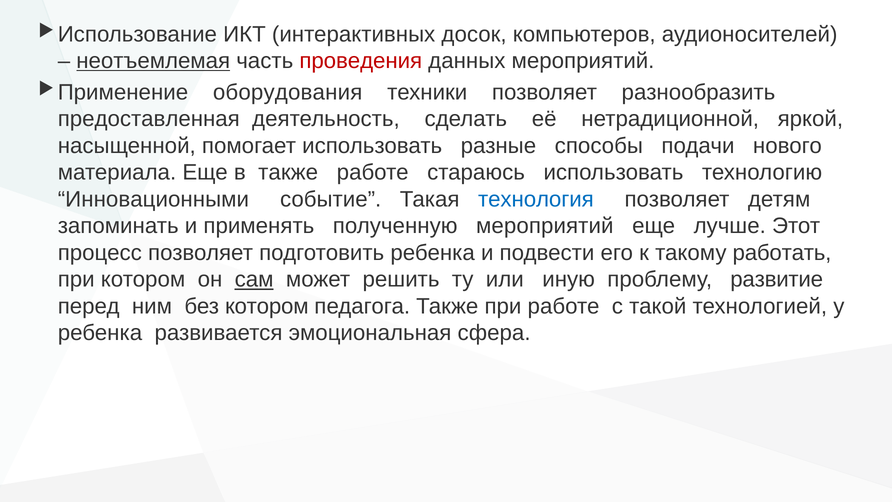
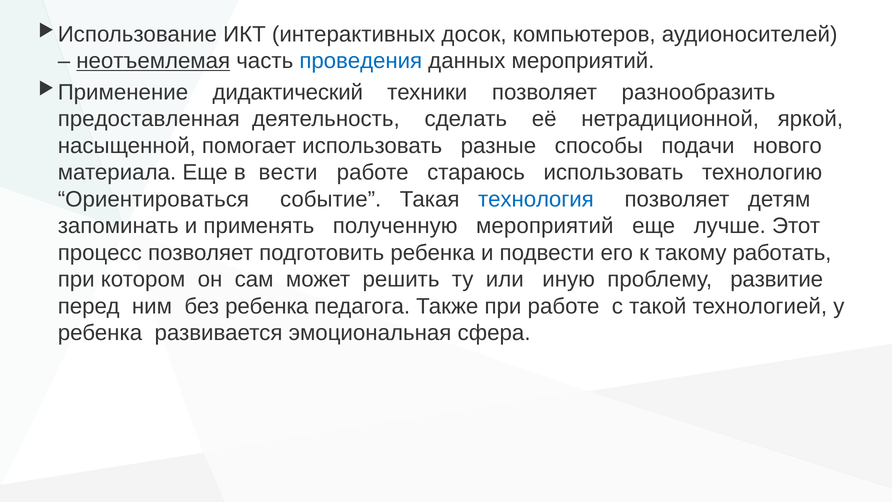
проведения colour: red -> blue (361, 61)
оборудования: оборудования -> дидактический (288, 92)
в также: также -> вести (288, 172)
Инновационными: Инновационными -> Ориентироваться (153, 199)
сам underline: present -> none (254, 279)
без котором: котором -> ребенка (267, 306)
